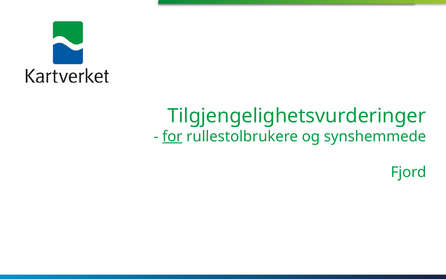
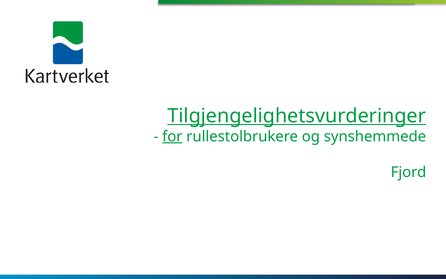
Tilgjengelighetsvurderinger underline: none -> present (297, 116)
